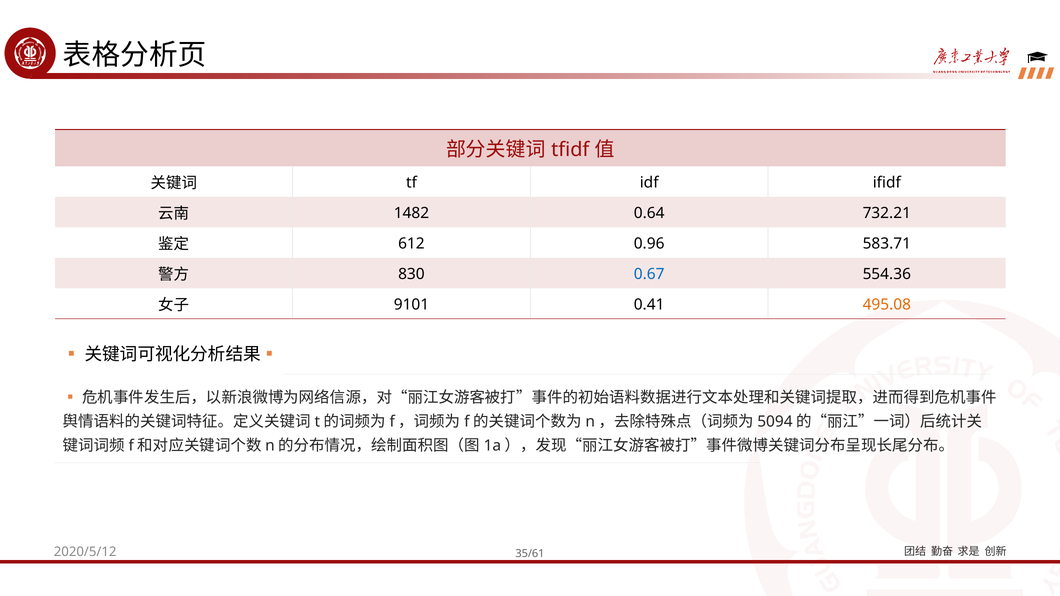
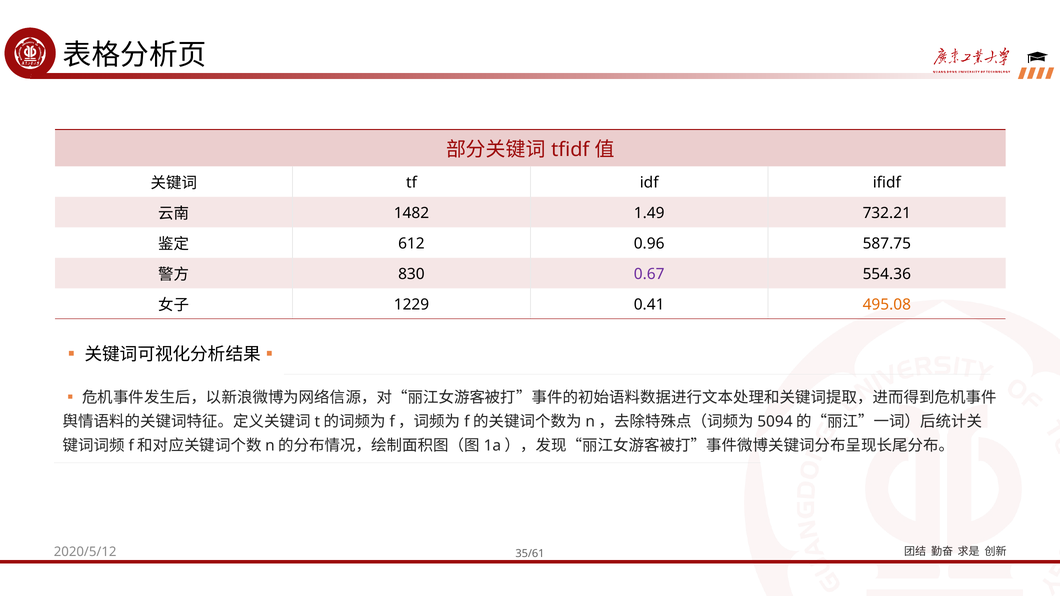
0.64: 0.64 -> 1.49 (649, 213)
583.71: 583.71 -> 587.75 (887, 244)
0.67 colour: blue -> purple (649, 274)
9101: 9101 -> 1229 (412, 305)
